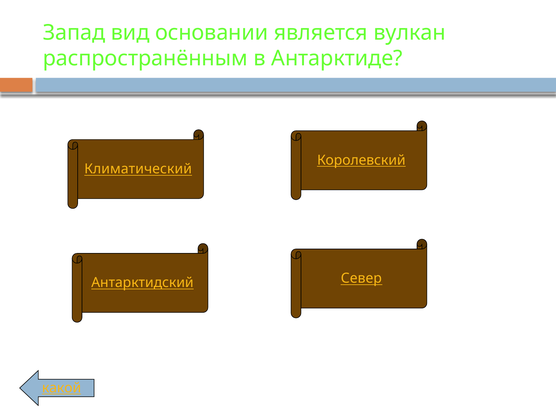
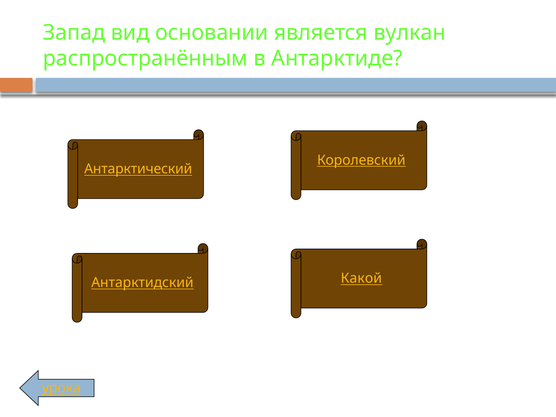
Климатический: Климатический -> Антарктический (138, 169)
Север: Север -> Какой (361, 278)
какой: какой -> урока (61, 388)
